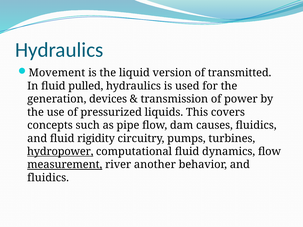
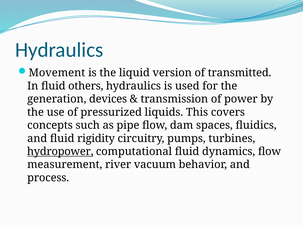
pulled: pulled -> others (86, 86)
causes: causes -> spaces (214, 125)
measurement underline: present -> none (65, 165)
another: another -> vacuum (155, 165)
fluidics: fluidics -> process (48, 178)
